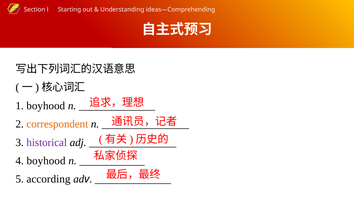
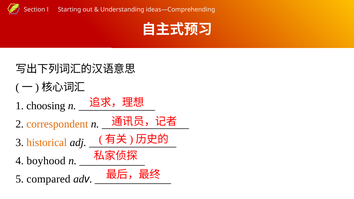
1 boyhood: boyhood -> choosing (46, 106)
historical colour: purple -> orange (47, 142)
according: according -> compared (48, 179)
